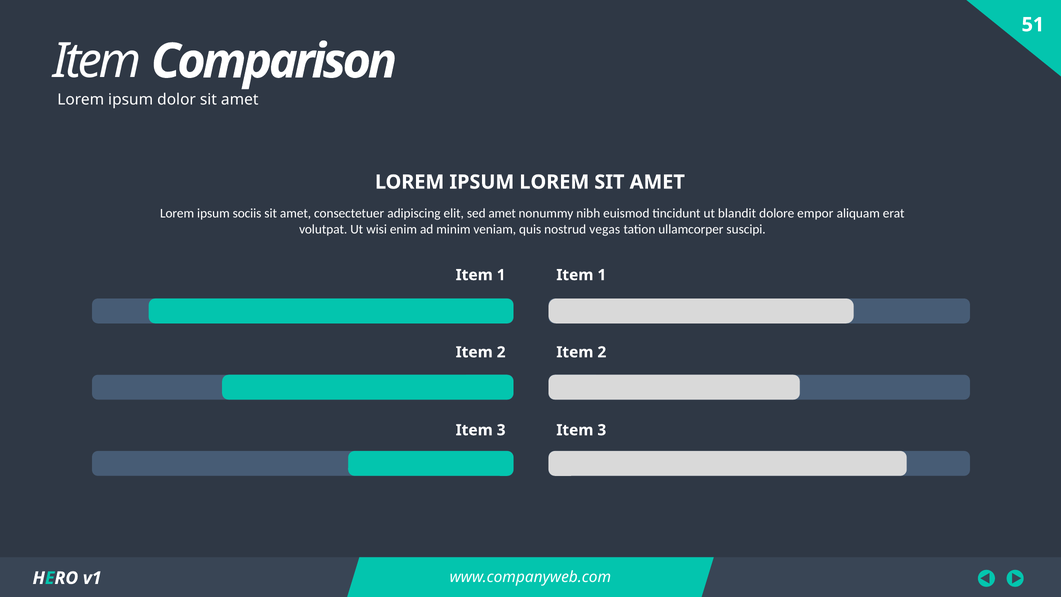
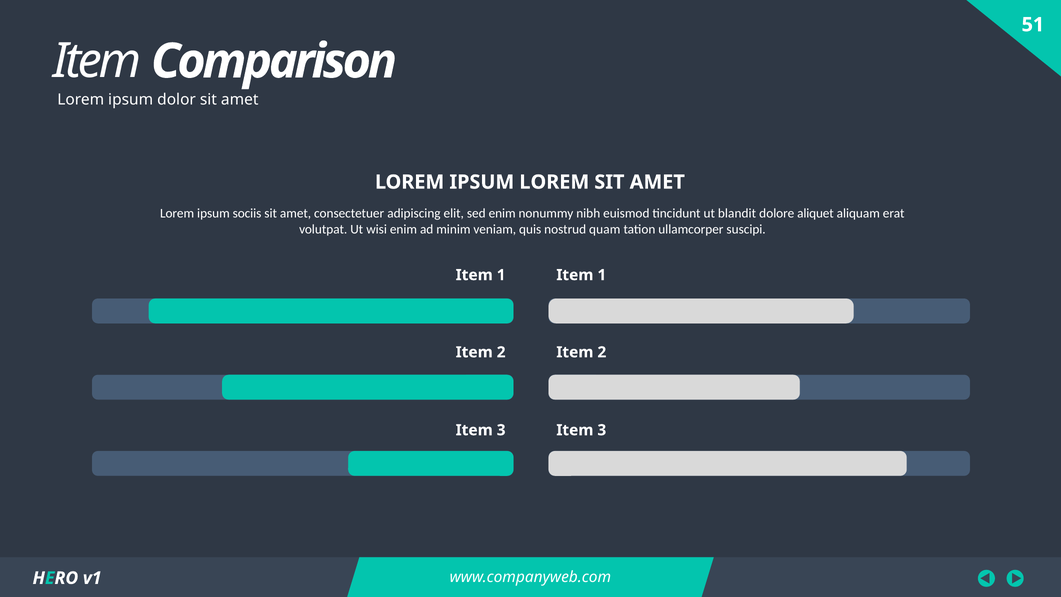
sed amet: amet -> enim (502, 213)
empor: empor -> aliquet (815, 213)
vegas: vegas -> quam (605, 229)
